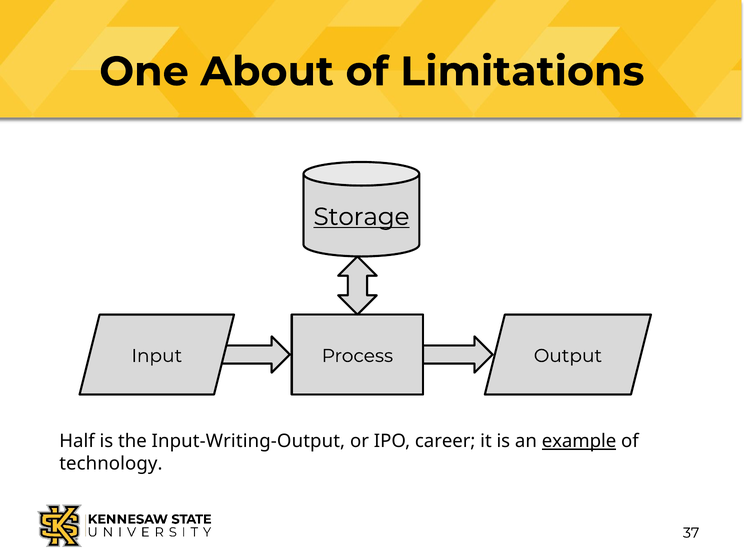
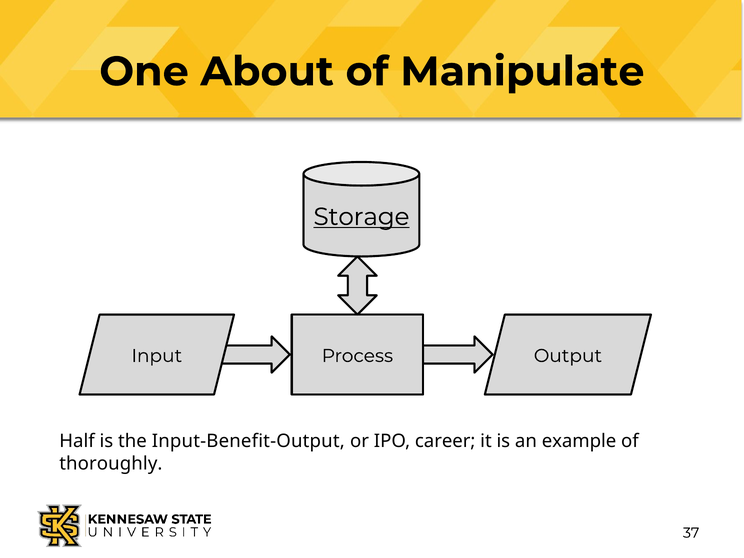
Limitations: Limitations -> Manipulate (522, 72)
Input-Writing-Output: Input-Writing-Output -> Input-Benefit-Output (248, 441)
example underline: present -> none (579, 441)
technology: technology -> thoroughly (111, 464)
